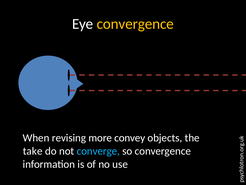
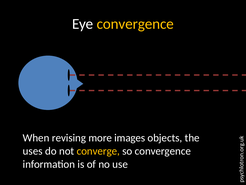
convey: convey -> images (130, 138)
take: take -> uses (33, 151)
converge colour: light blue -> yellow (98, 151)
